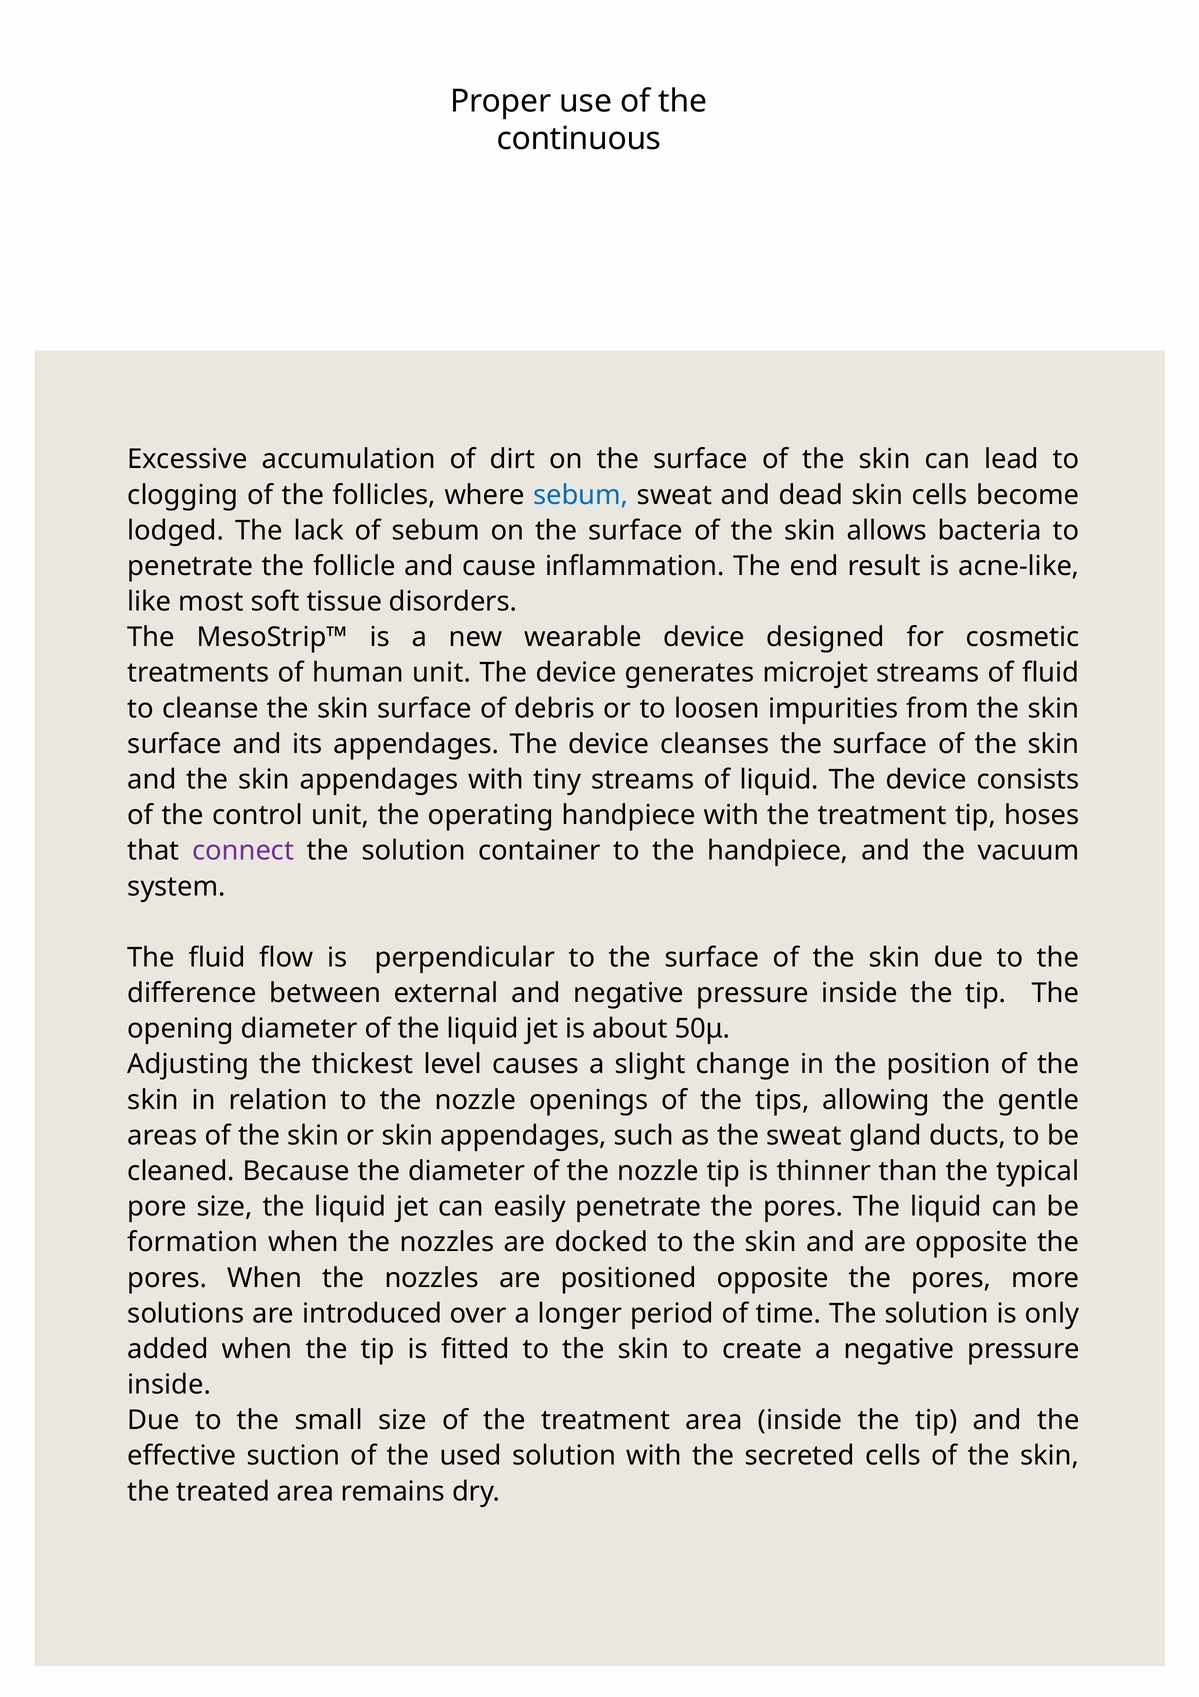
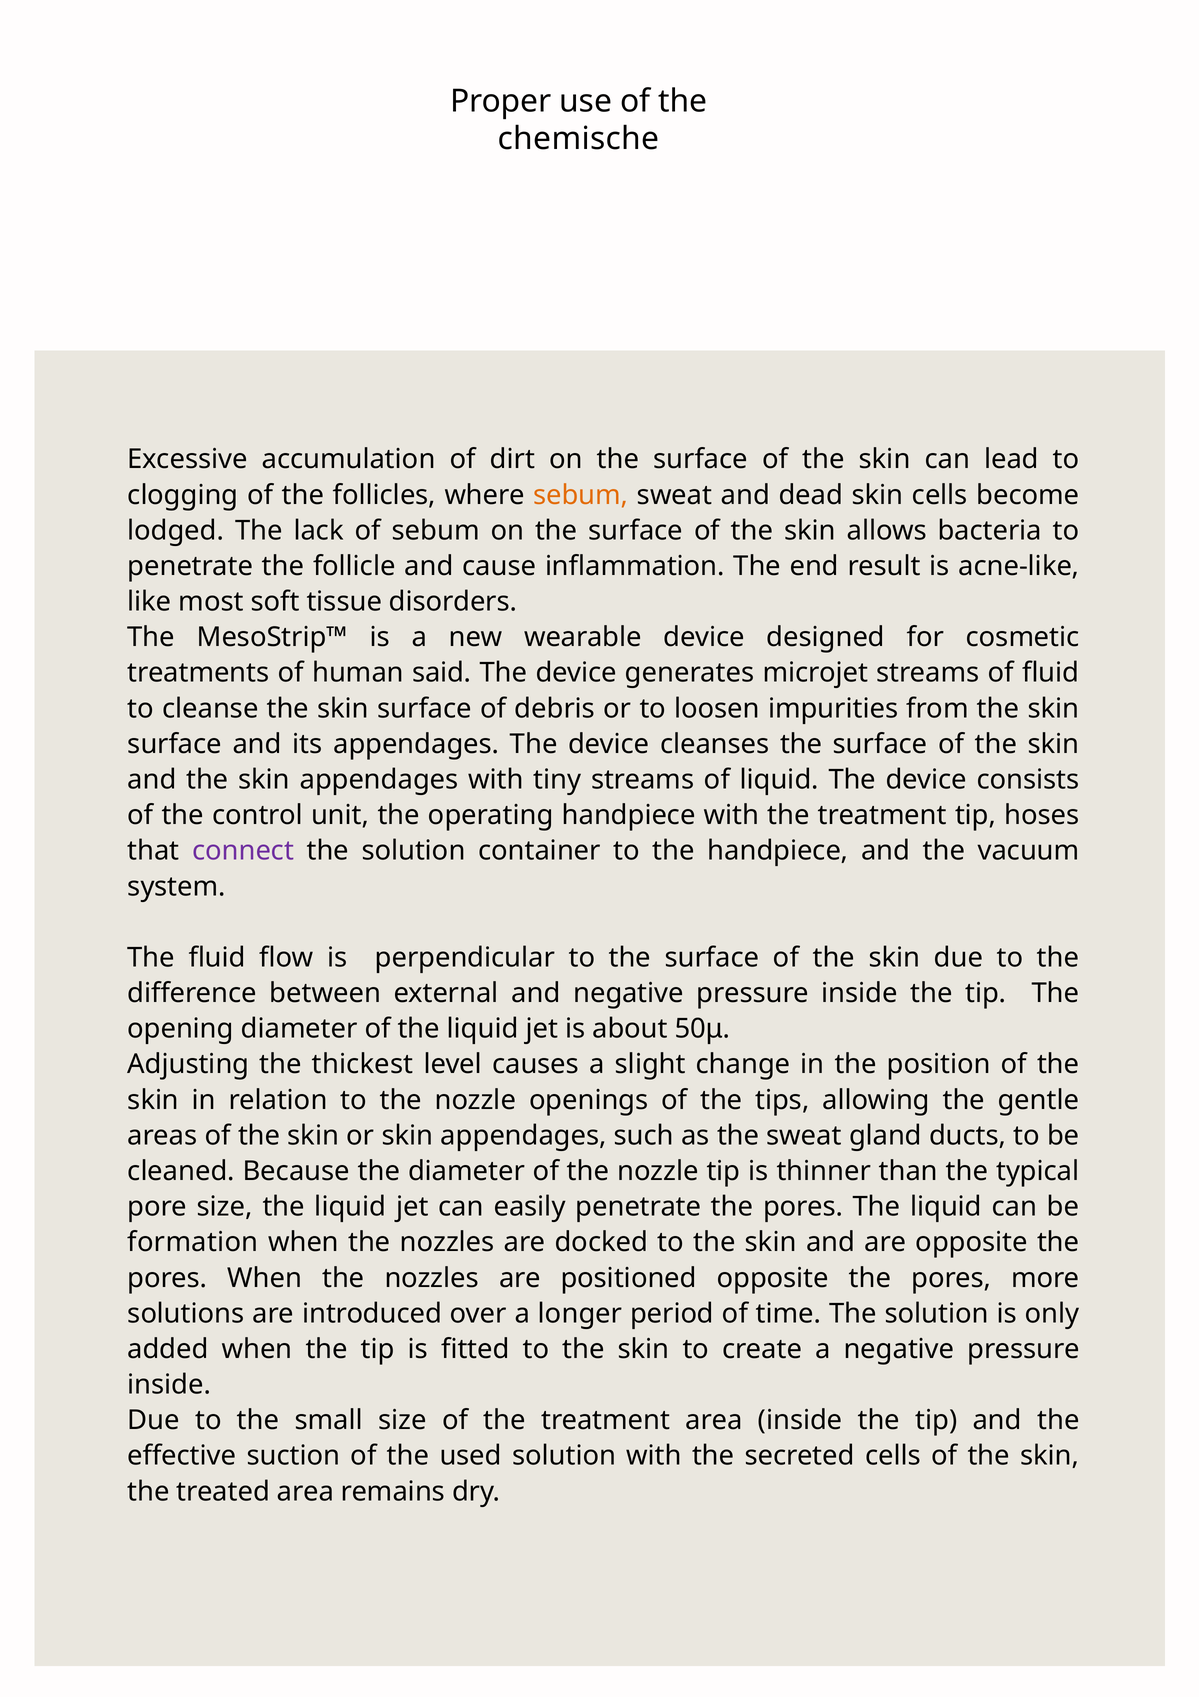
continuous: continuous -> chemische (579, 139)
sebum colour: blue -> orange (581, 495)
human unit: unit -> said (442, 673)
